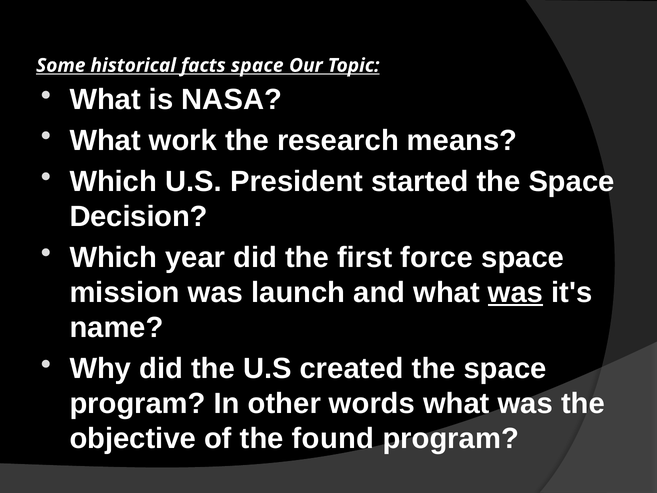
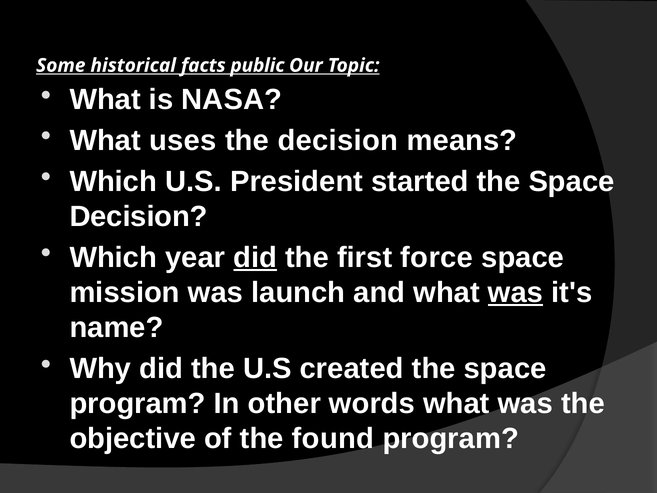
facts space: space -> public (257, 65)
work: work -> uses (183, 140)
the research: research -> decision (338, 140)
did underline: none -> present (255, 257)
